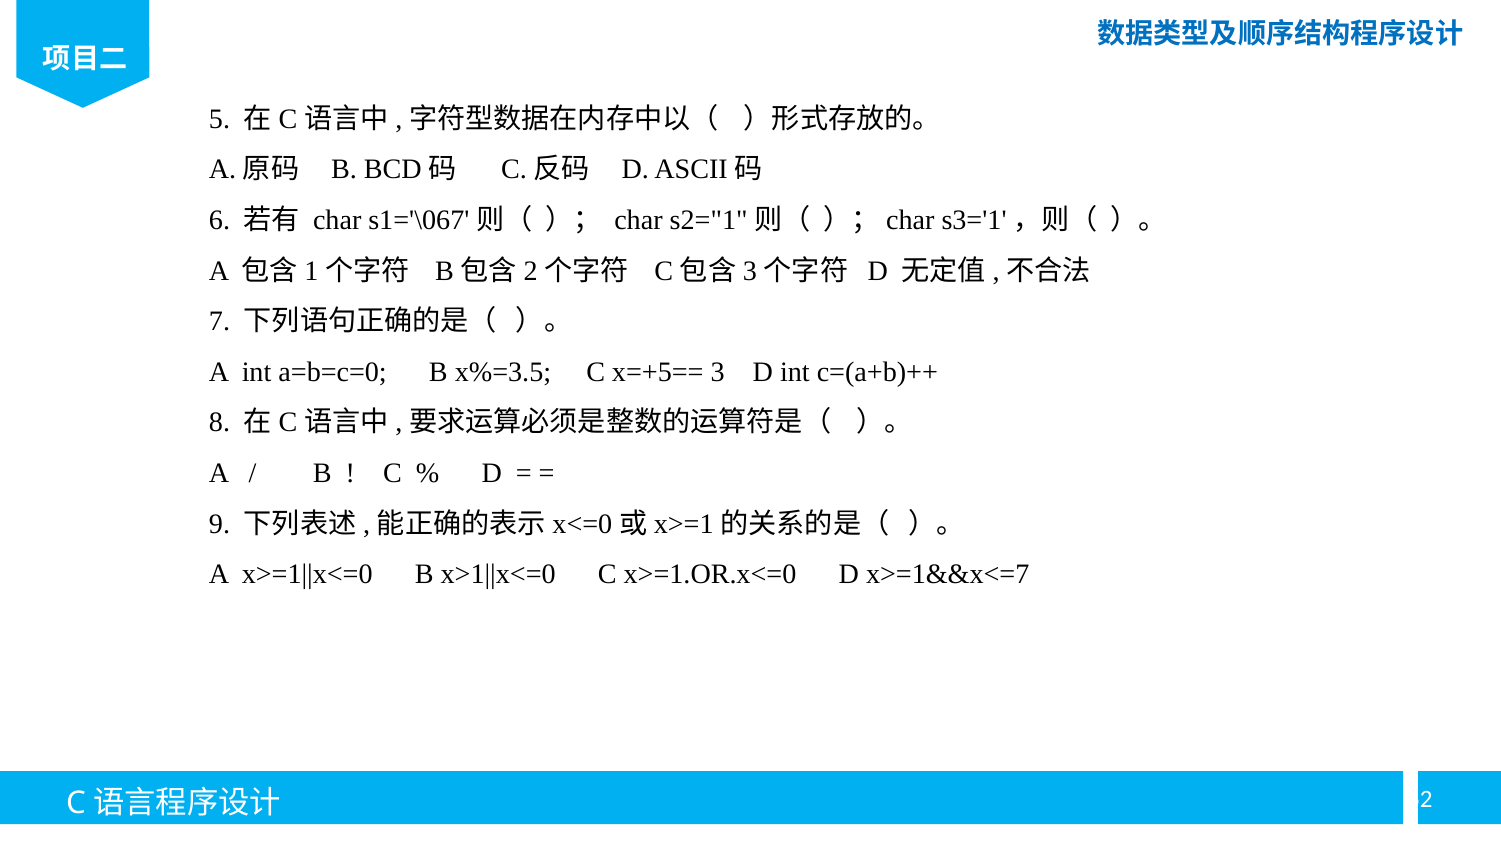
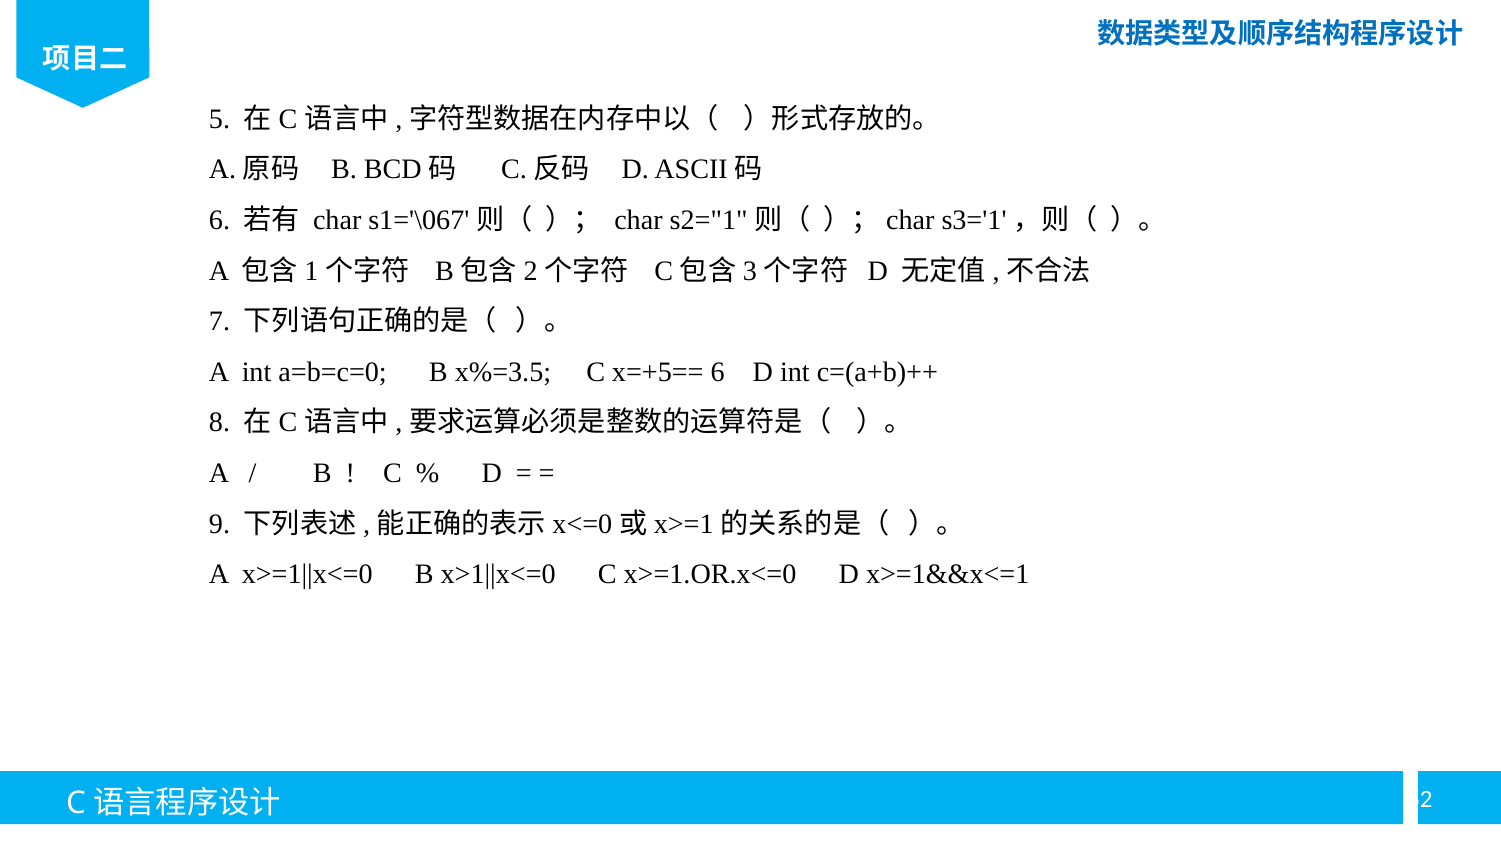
x=+5== 3: 3 -> 6 (718, 372)
x>=1&&x<=7: x>=1&&x<=7 -> x>=1&&x<=1 (948, 575)
